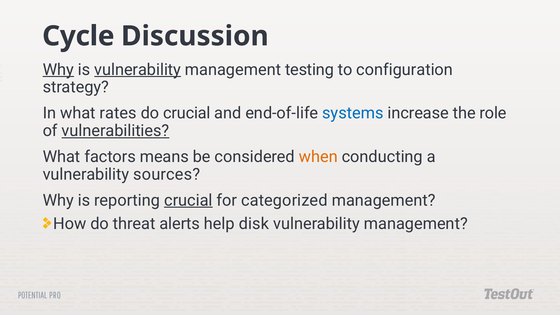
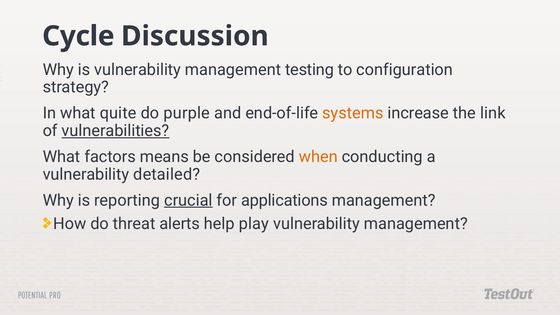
Why underline: present -> none (58, 70)
vulnerability underline: present -> none (138, 70)
rates: rates -> quite (118, 113)
do crucial: crucial -> purple (187, 113)
systems colour: blue -> orange (353, 113)
role: role -> link (493, 113)
sources: sources -> detailed (167, 174)
categorized: categorized -> applications (284, 200)
disk: disk -> play (254, 224)
